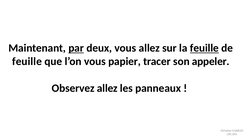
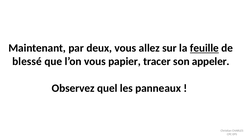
par underline: present -> none (76, 48)
feuille: feuille -> blessé (27, 62)
Observez allez: allez -> quel (107, 88)
